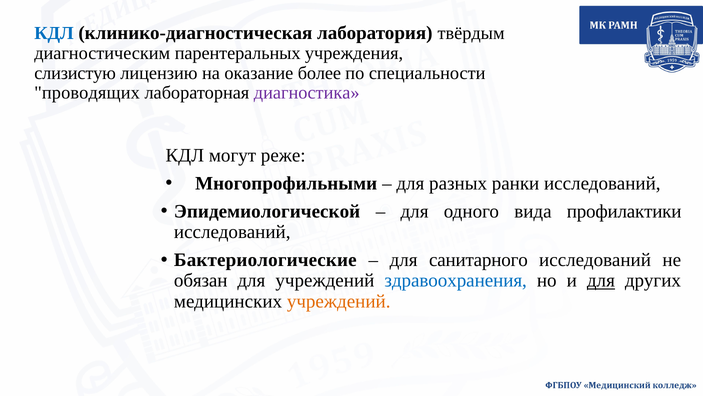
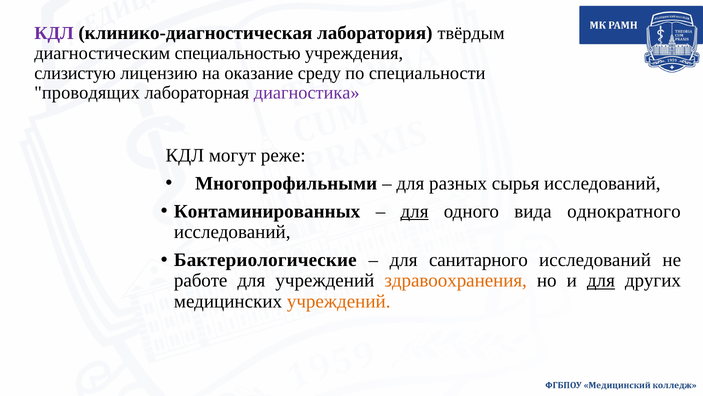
КДЛ colour: blue -> purple (54, 33)
парентеральных: парентеральных -> специальностью (238, 53)
более: более -> среду (319, 73)
ранки: ранки -> сырья (516, 183)
Эпидемиологической: Эпидемиологической -> Контаминированных (267, 211)
для underline: none -> present (415, 211)
профилактики: профилактики -> однократного (624, 211)
обязан: обязан -> работе (201, 280)
здравоохранения colour: blue -> orange (456, 280)
